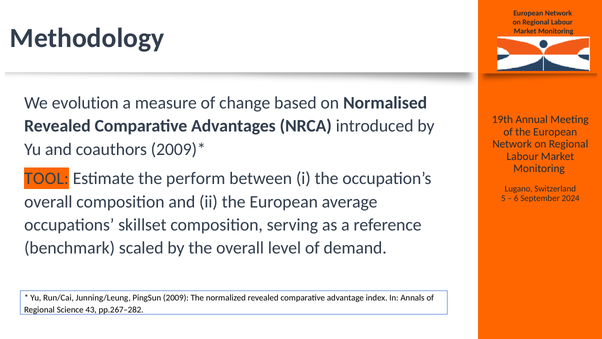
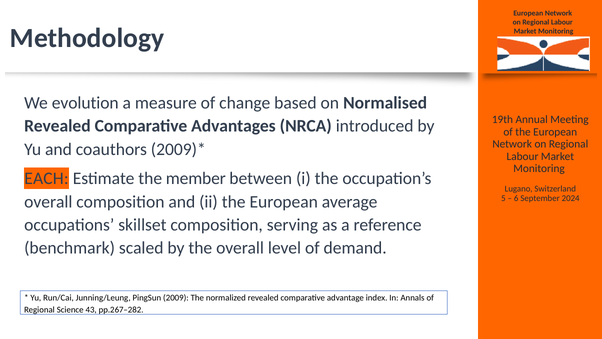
TOOL: TOOL -> EACH (46, 178)
perform: perform -> member (196, 178)
